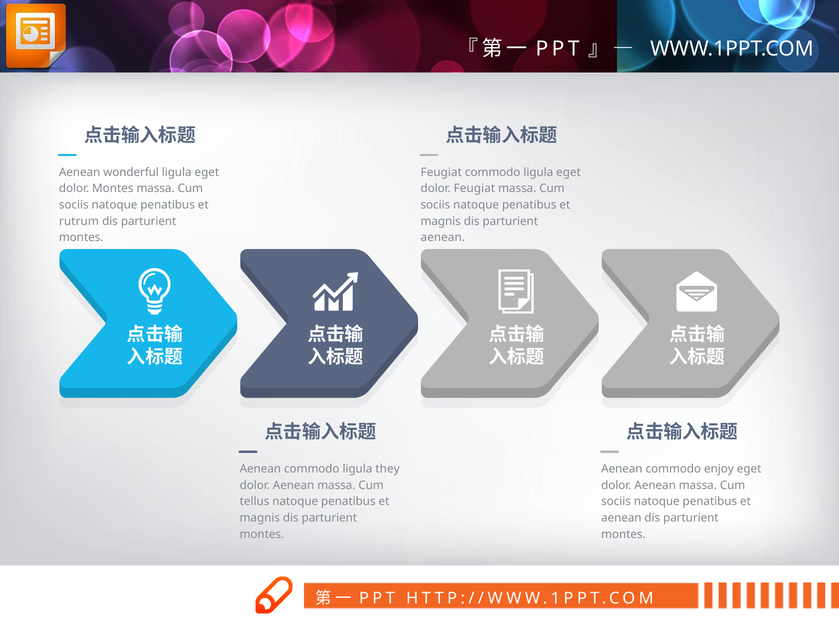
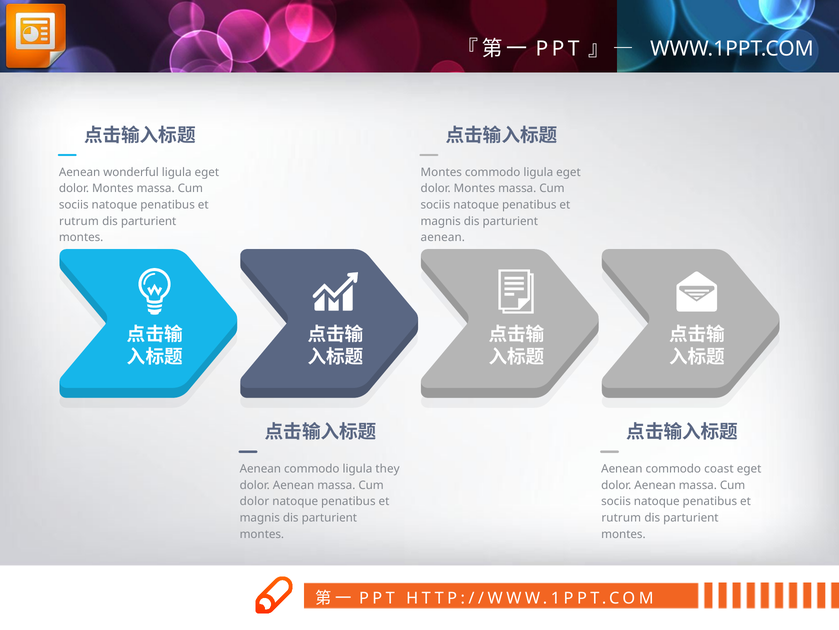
Feugiat: Feugiat -> Montes (441, 172)
Feugiat: Feugiat -> Montes (474, 188)
enjoy: enjoy -> coast (719, 468)
tellus: tellus -> dolor (254, 501)
aenean: aenean -> rutrum (621, 517)
